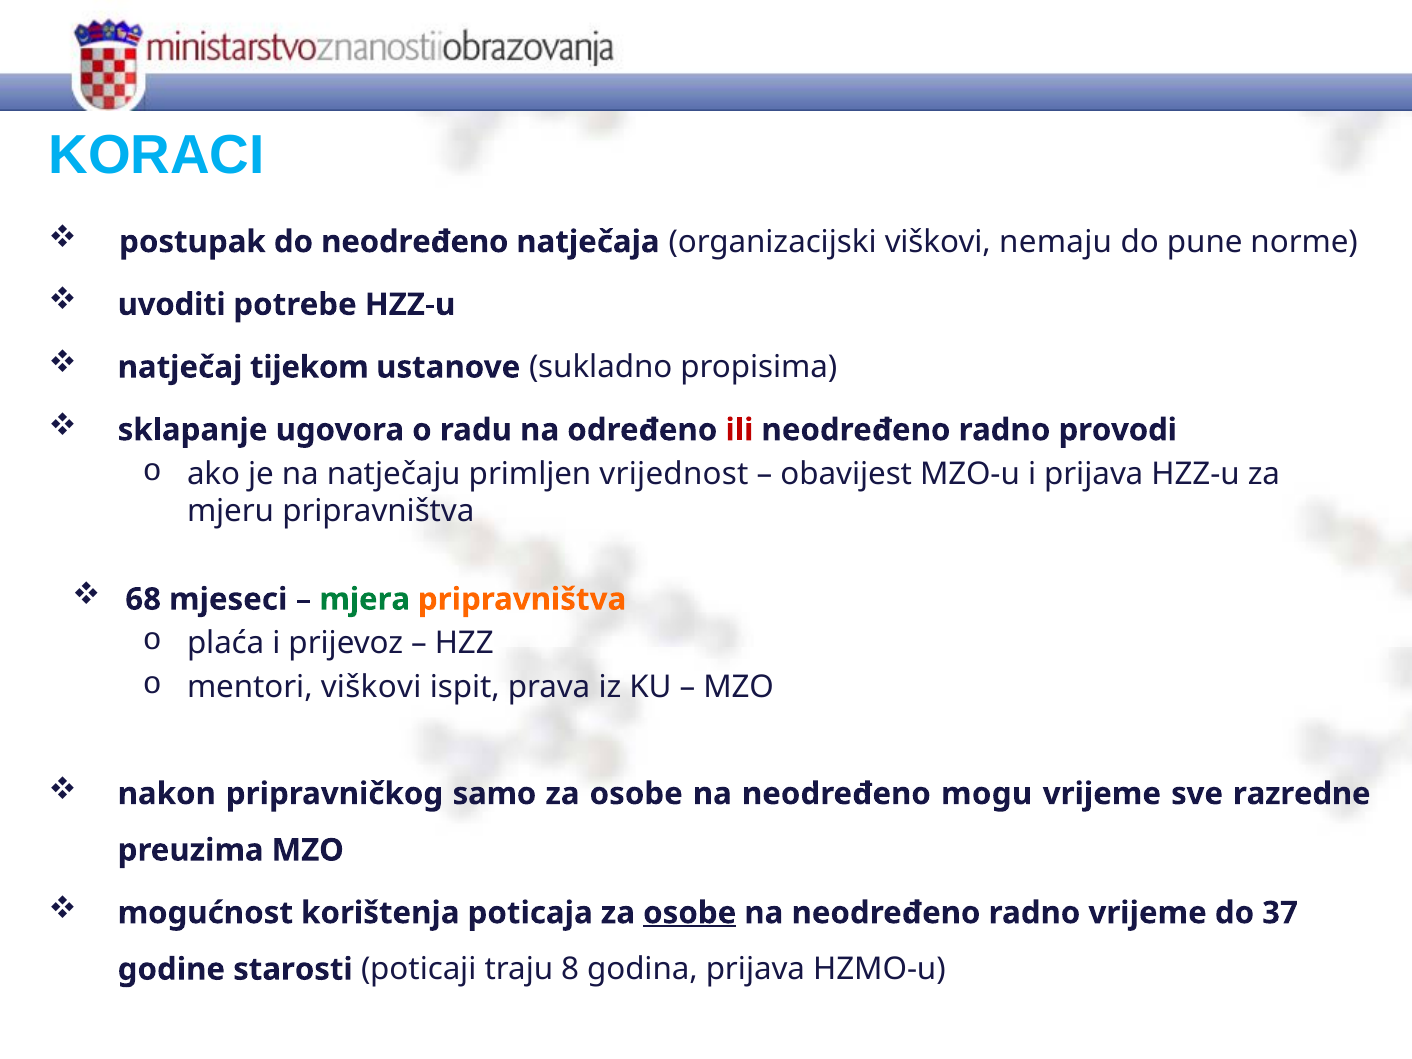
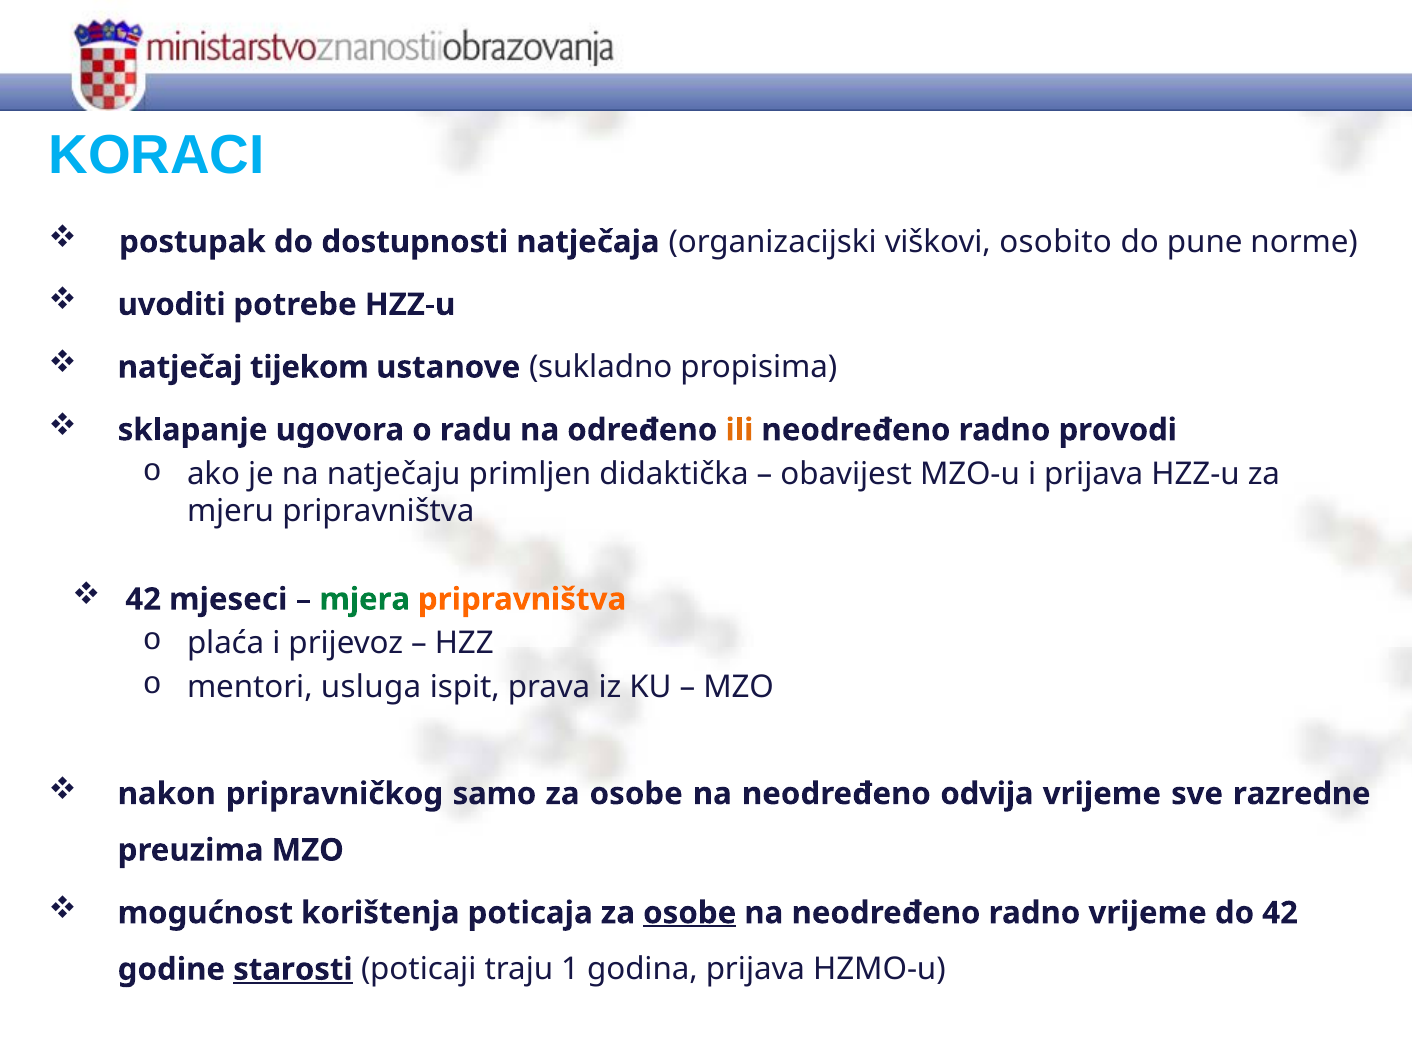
do neodređeno: neodređeno -> dostupnosti (415, 242)
nemaju: nemaju -> osobito (1056, 242)
ili colour: red -> orange (739, 430)
vrijednost: vrijednost -> didaktička (674, 474)
68: 68 -> 42 (143, 599)
mentori viškovi: viškovi -> usluga (371, 687)
mogu: mogu -> odvija (987, 794)
do 37: 37 -> 42 (1280, 913)
starosti underline: none -> present (293, 969)
8: 8 -> 1 (570, 969)
